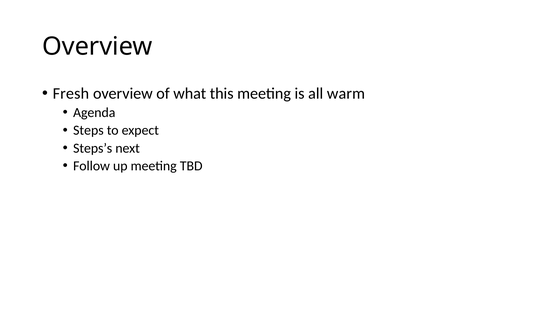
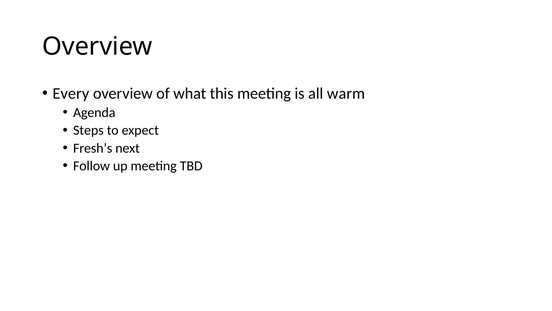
Fresh: Fresh -> Every (71, 93)
Steps’s: Steps’s -> Fresh’s (93, 148)
